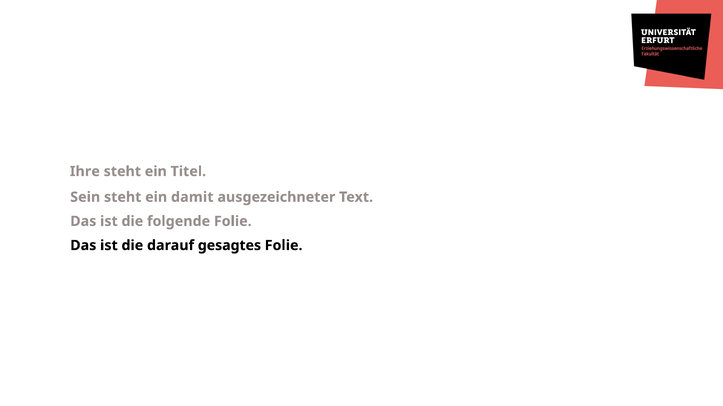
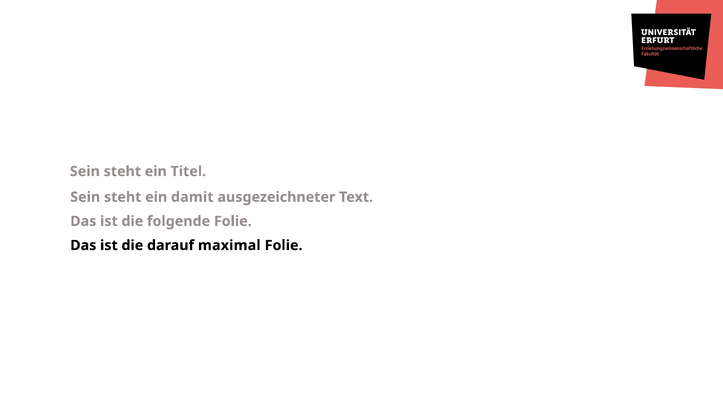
Ihre: Ihre -> Sein (85, 172)
gesagtes: gesagtes -> maximal (229, 246)
